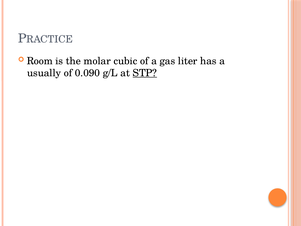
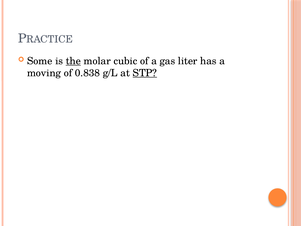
Room: Room -> Some (40, 61)
the underline: none -> present (73, 61)
usually: usually -> moving (44, 73)
0.090: 0.090 -> 0.838 (87, 73)
